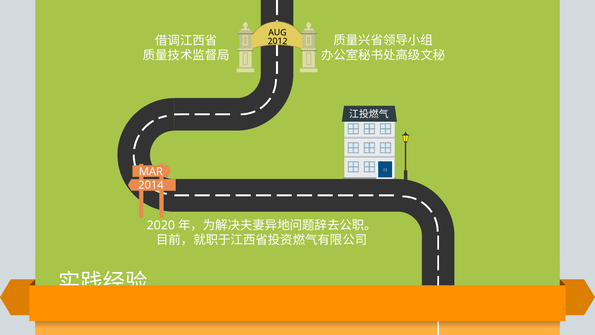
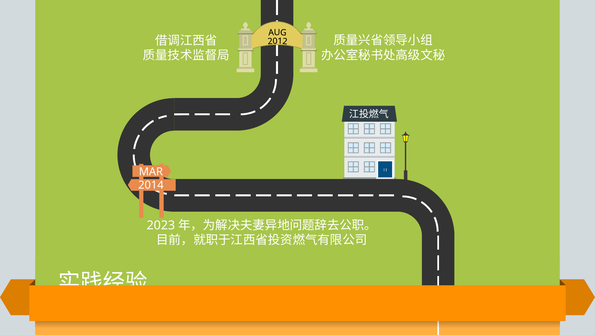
2020: 2020 -> 2023 (161, 225)
